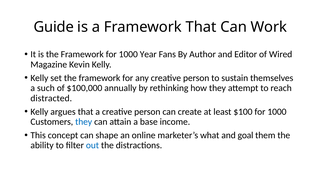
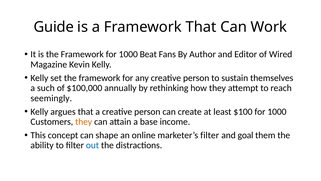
Year: Year -> Beat (148, 54)
distracted: distracted -> seemingly (51, 98)
they colour: blue -> orange (84, 122)
marketer’s what: what -> filter (210, 135)
